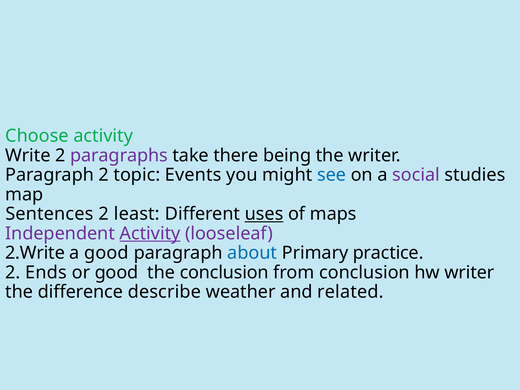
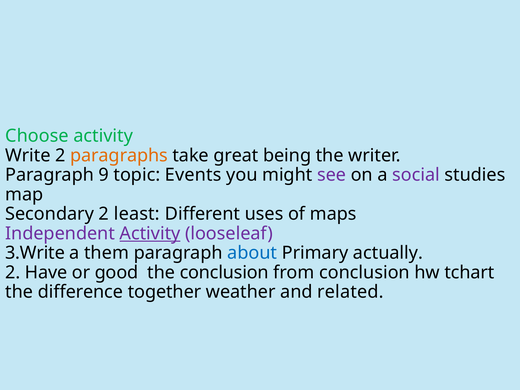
paragraphs colour: purple -> orange (119, 156)
there: there -> great (236, 156)
Paragraph 2: 2 -> 9 (104, 175)
see colour: blue -> purple (332, 175)
Sentences: Sentences -> Secondary (50, 214)
uses underline: present -> none (264, 214)
2.Write: 2.Write -> 3.Write (35, 253)
a good: good -> them (107, 253)
practice: practice -> actually (388, 253)
Ends: Ends -> Have (46, 272)
hw writer: writer -> tchart (469, 272)
describe: describe -> together (165, 292)
